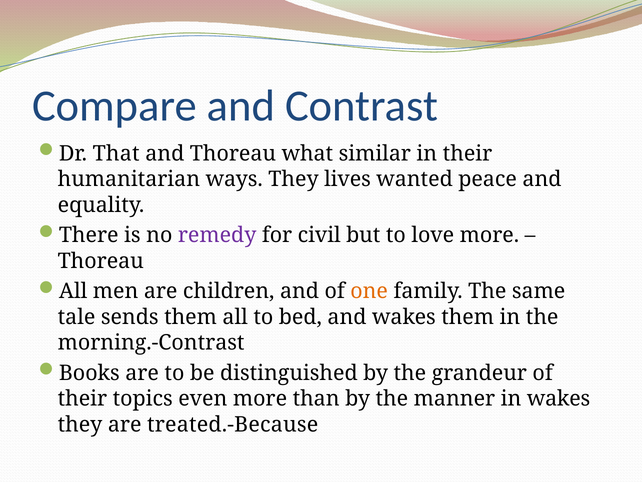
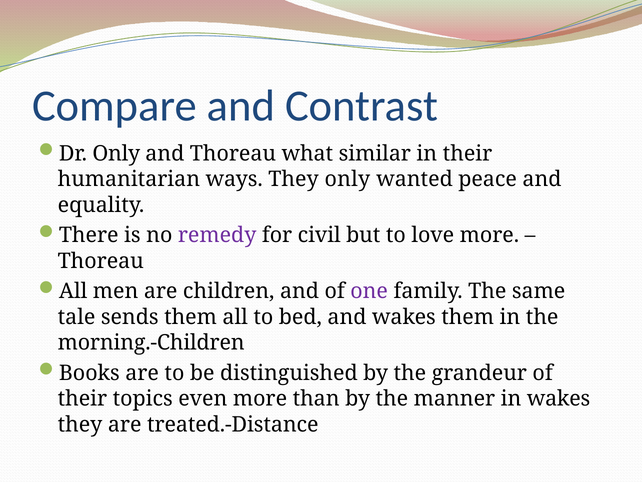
Dr That: That -> Only (116, 153)
They lives: lives -> only (347, 179)
one colour: orange -> purple (369, 291)
morning.-Contrast: morning.-Contrast -> morning.-Children (151, 342)
treated.-Because: treated.-Because -> treated.-Distance (233, 424)
